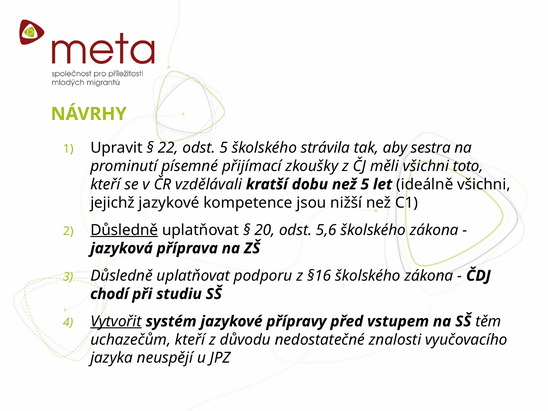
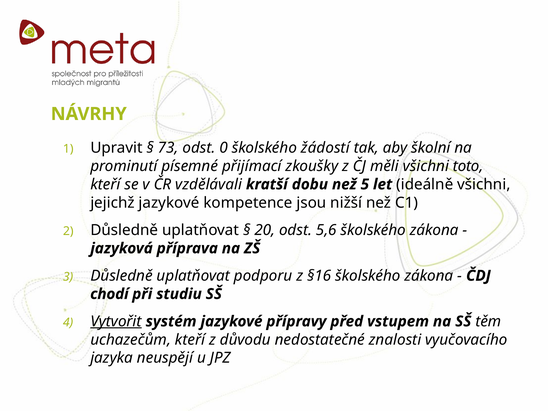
22: 22 -> 73 (168, 148)
odst 5: 5 -> 0 (224, 148)
strávila: strávila -> žádostí (325, 148)
sestra: sestra -> školní (431, 148)
Důsledně underline: present -> none (124, 230)
